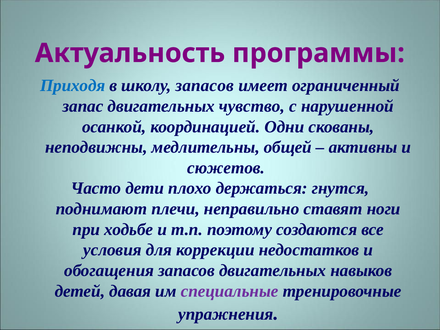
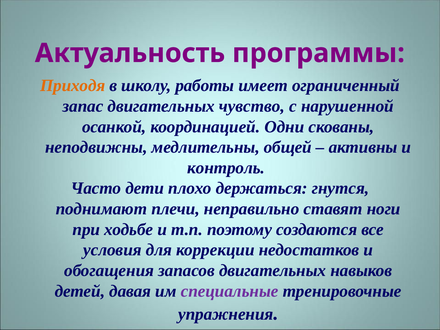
Приходя colour: blue -> orange (73, 86)
школу запасов: запасов -> работы (205, 86)
сюжетов: сюжетов -> контроль (226, 168)
